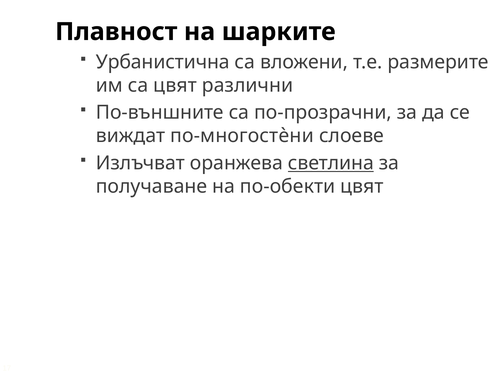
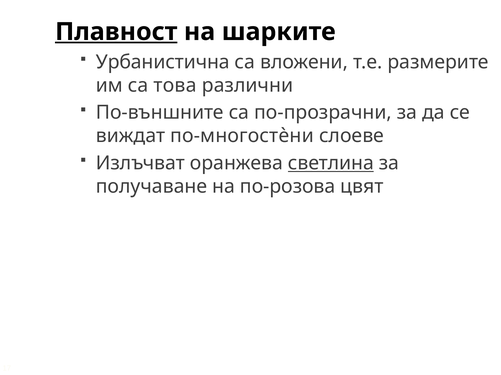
Плавност underline: none -> present (116, 32)
са цвят: цвят -> това (175, 85)
по-обекти: по-обекти -> по-розова (288, 187)
